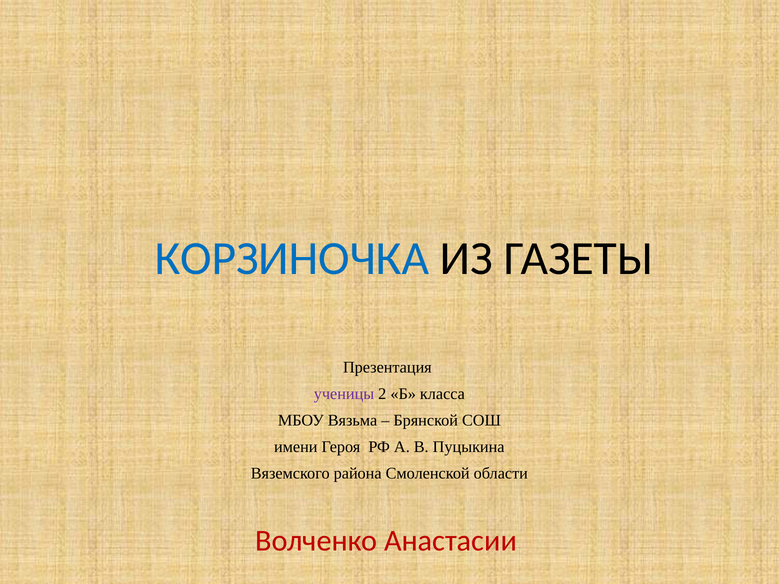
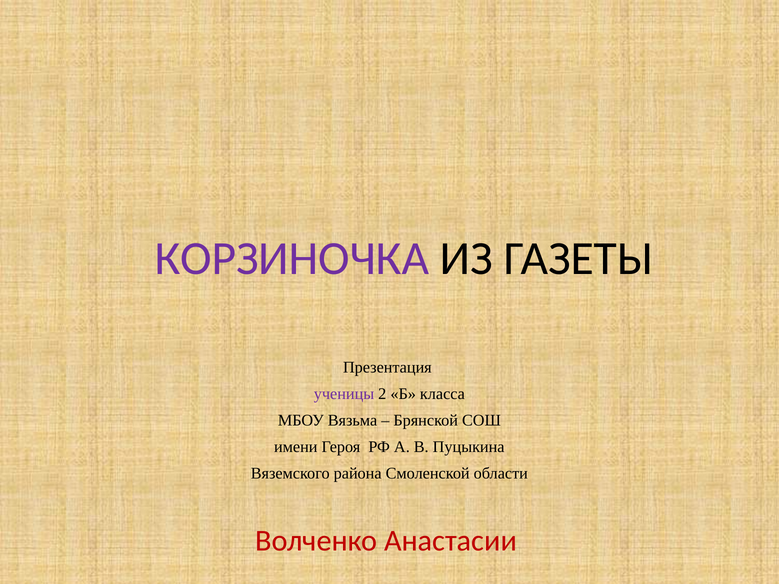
КОРЗИНОЧКА colour: blue -> purple (292, 259)
